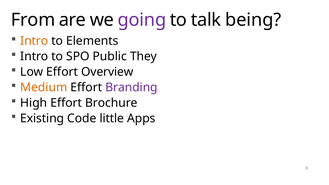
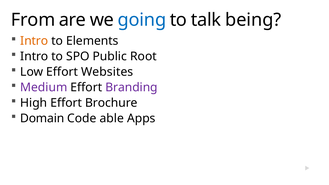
going colour: purple -> blue (142, 20)
They: They -> Root (143, 56)
Overview: Overview -> Websites (107, 72)
Medium colour: orange -> purple (44, 87)
Existing: Existing -> Domain (42, 118)
little: little -> able (112, 118)
